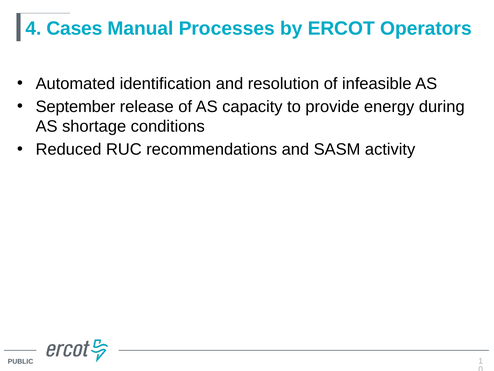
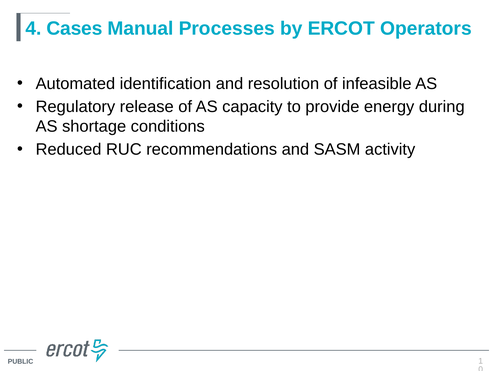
September: September -> Regulatory (75, 106)
